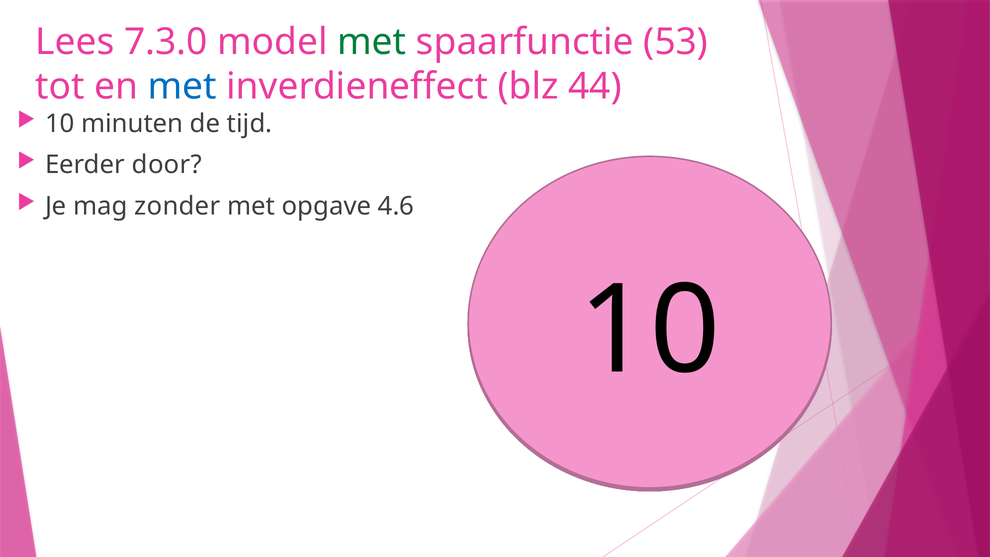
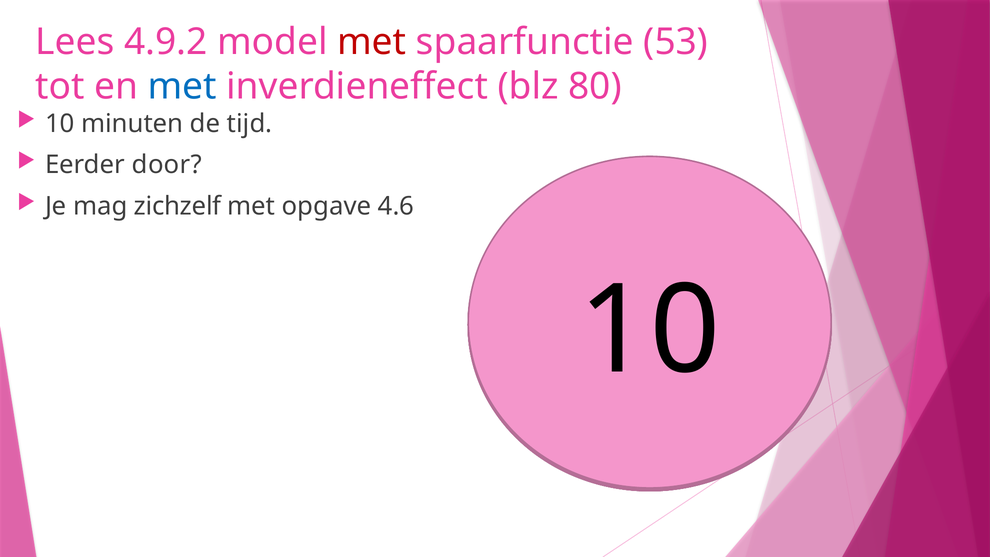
7.3.0: 7.3.0 -> 4.9.2 (166, 42)
met colour: green -> red (372, 42)
44: 44 -> 80 (595, 87)
zonder: zonder -> zichzelf (178, 206)
